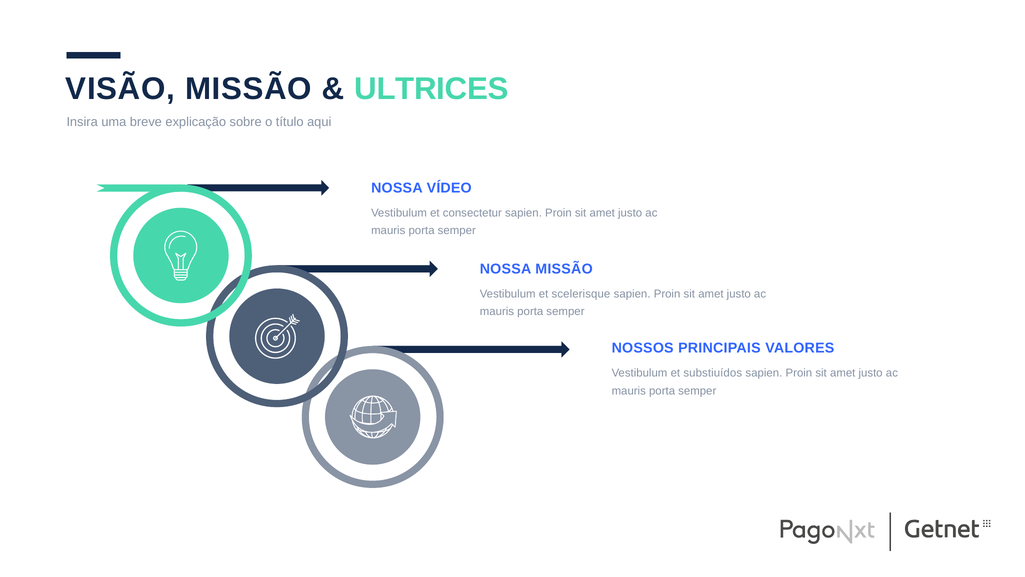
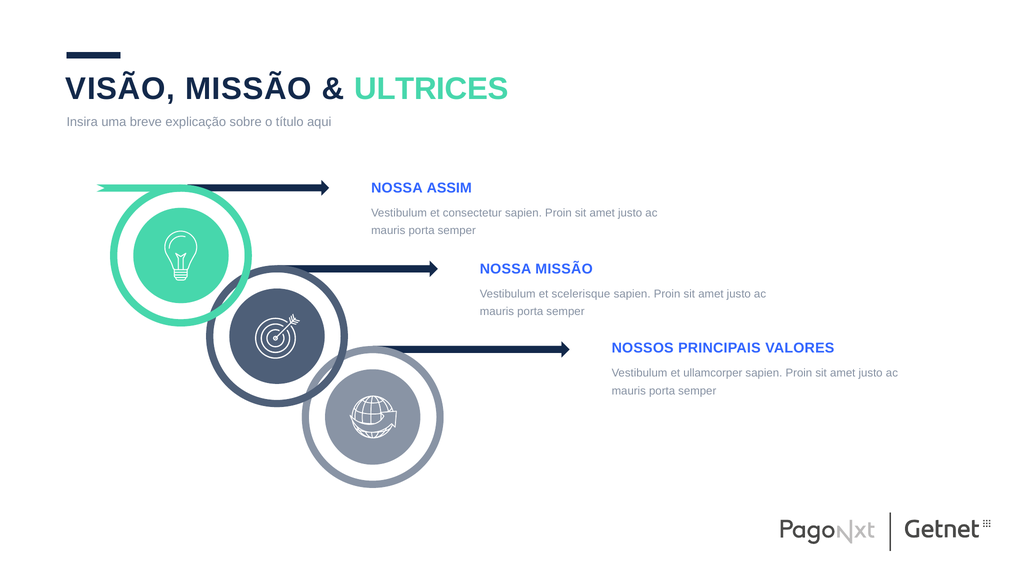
VÍDEO: VÍDEO -> ASSIM (449, 188)
substiuídos: substiuídos -> ullamcorper (713, 373)
